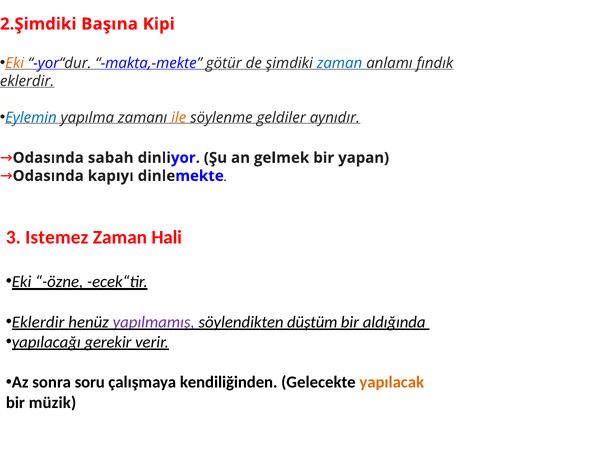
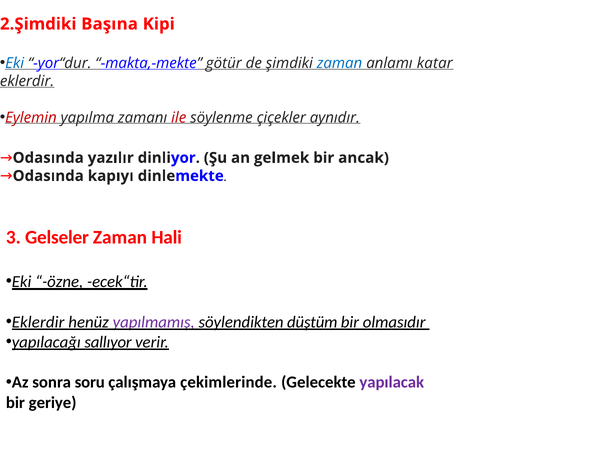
Eki colour: orange -> blue (15, 63)
fındık: fındık -> katar (435, 63)
Eylemin colour: blue -> red (31, 117)
ile colour: orange -> red (179, 117)
geldiler: geldiler -> çiçekler (281, 117)
sabah: sabah -> yazılır (111, 158)
yapan: yapan -> ancak (364, 158)
Istemez: Istemez -> Gelseler (57, 237)
aldığında: aldığında -> olmasıdır (394, 321)
gerekir: gerekir -> sallıyor (108, 342)
kendiliğinden: kendiliğinden -> çekimlerinde (229, 382)
yapılacak colour: orange -> purple (392, 382)
müzik: müzik -> geriye (53, 402)
